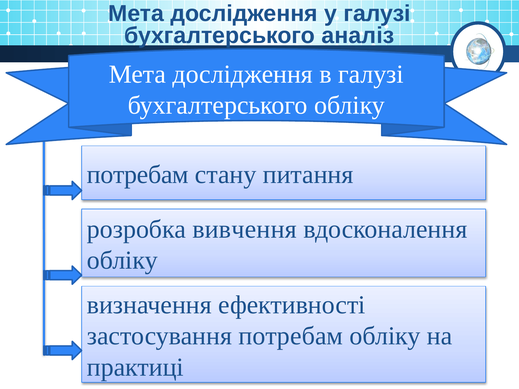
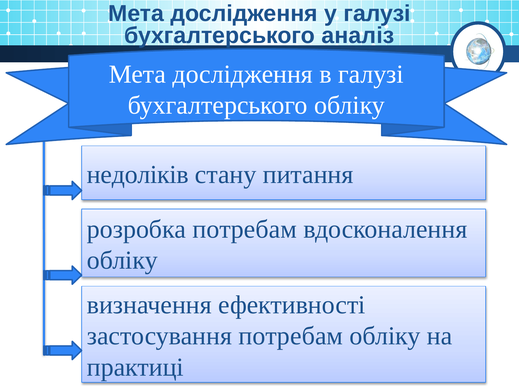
потребам: потребам -> недоліків (138, 175)
розробка вивчення: вивчення -> потребам (245, 229)
